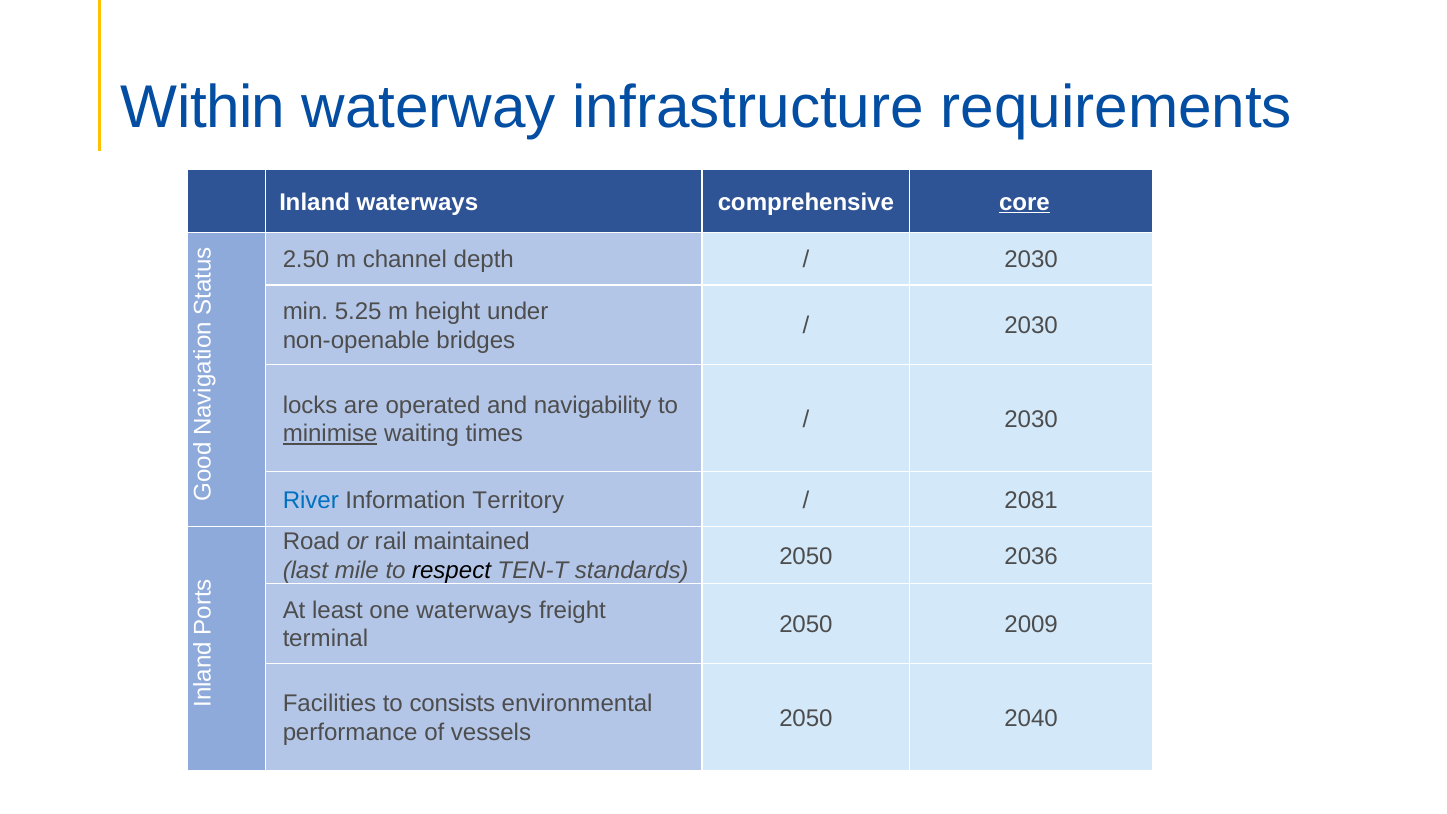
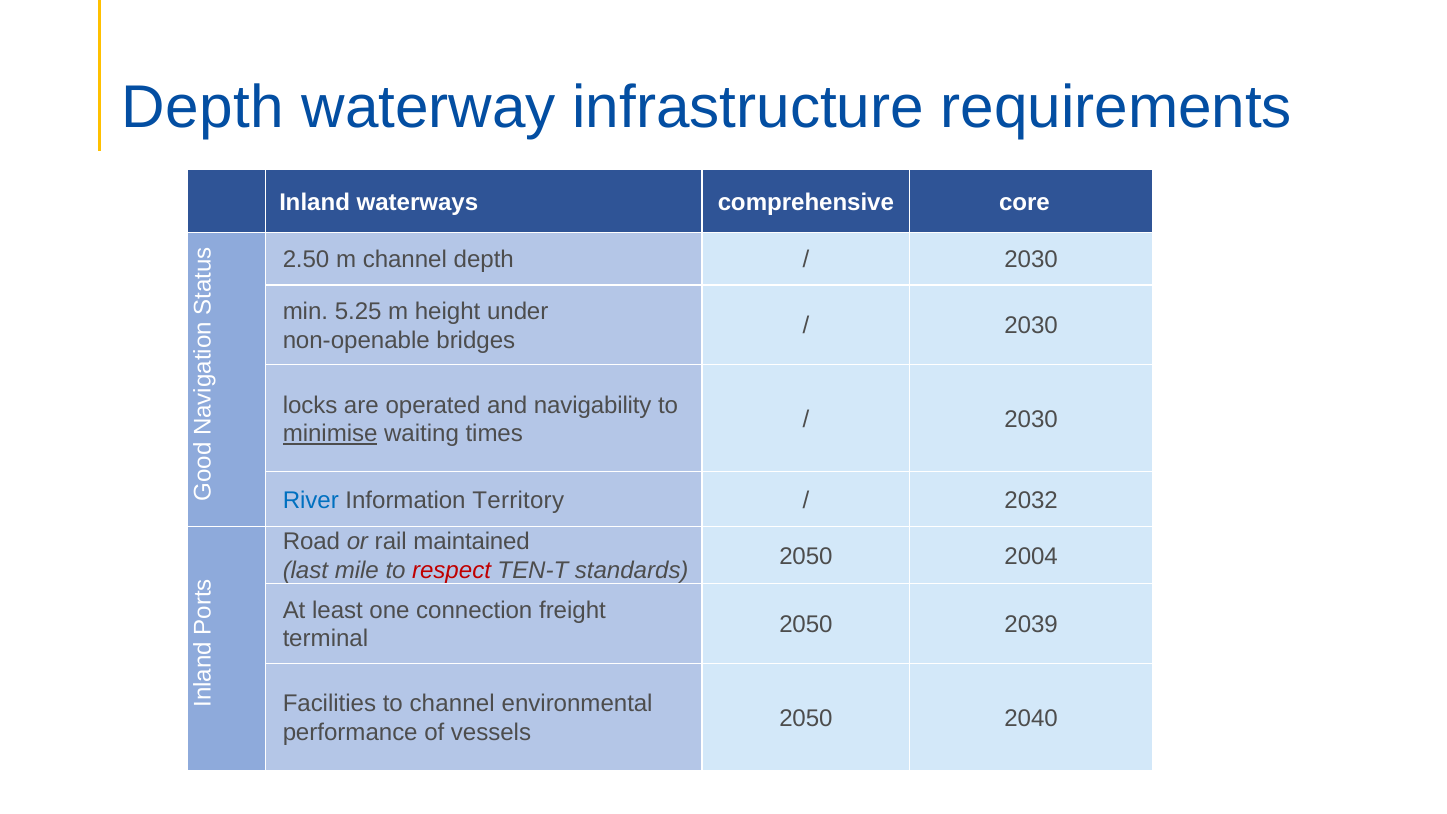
Within: Within -> Depth (203, 108)
core underline: present -> none (1024, 202)
2081: 2081 -> 2032 (1031, 500)
2036: 2036 -> 2004 (1031, 556)
respect colour: black -> red (452, 570)
one waterways: waterways -> connection (474, 610)
2009: 2009 -> 2039 (1031, 625)
to consists: consists -> channel (452, 704)
